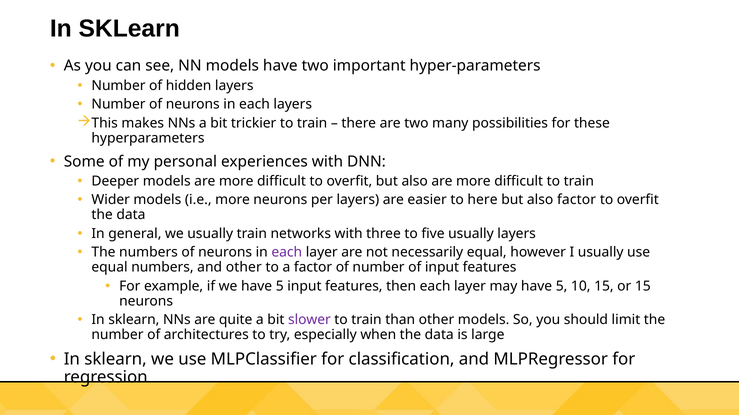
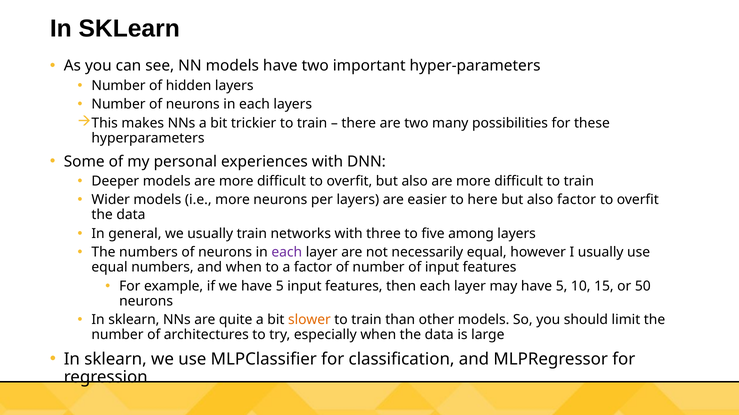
five usually: usually -> among (471, 234)
and other: other -> when (244, 268)
or 15: 15 -> 50 (643, 287)
slower colour: purple -> orange (309, 320)
